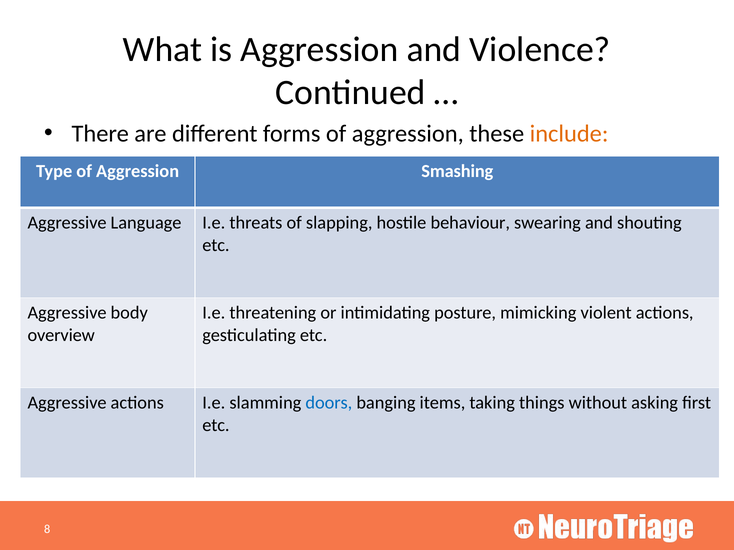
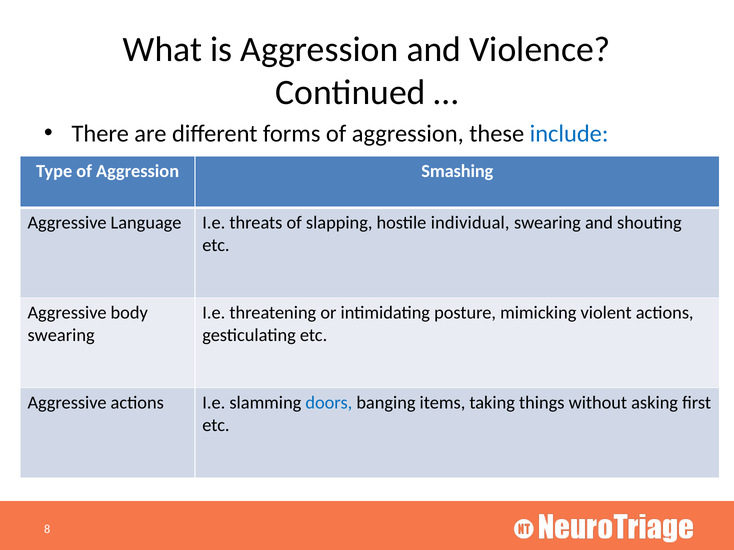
include colour: orange -> blue (569, 134)
behaviour: behaviour -> individual (470, 223)
overview: overview -> swearing (61, 335)
